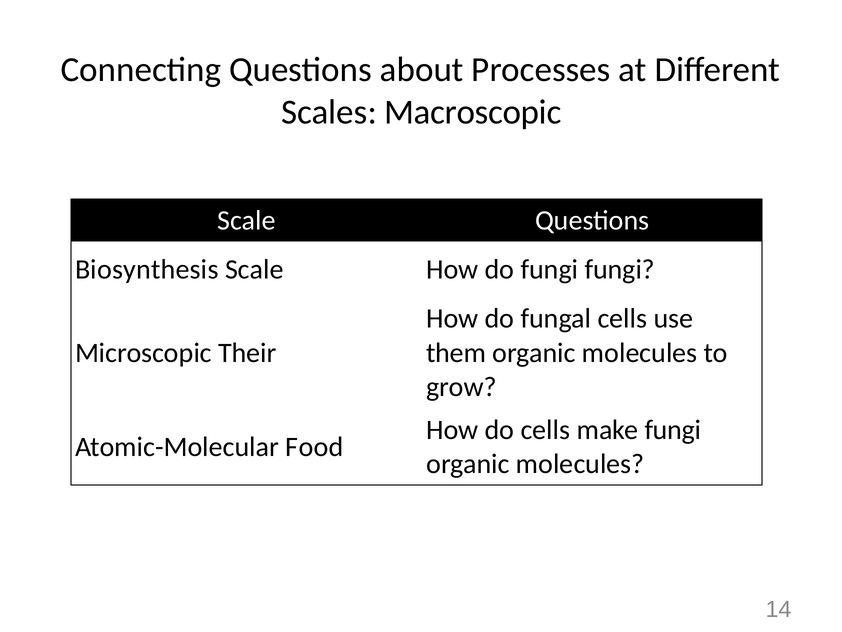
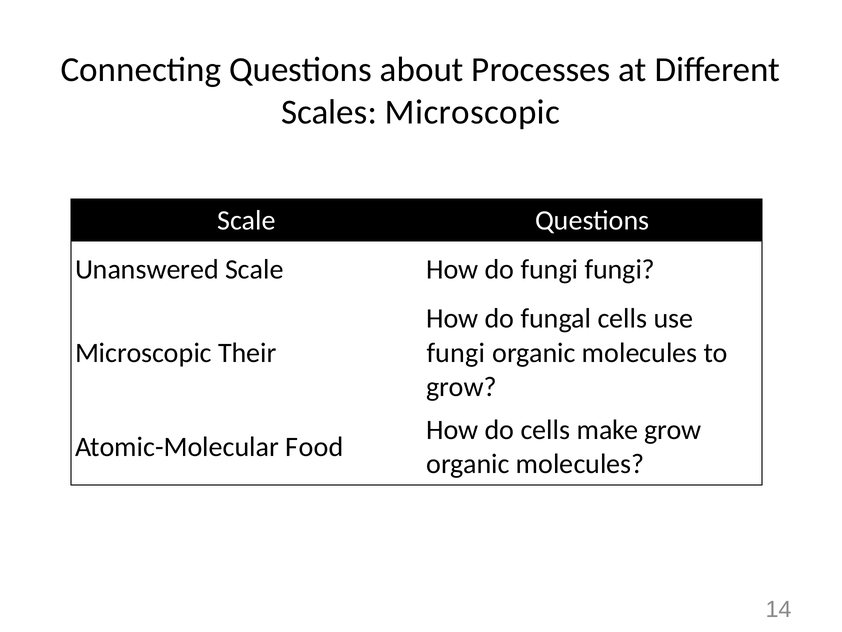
Scales Macroscopic: Macroscopic -> Microscopic (472, 112)
Biosynthesis: Biosynthesis -> Unanswered (147, 269)
them: them -> fungi (456, 352)
make fungi: fungi -> grow (673, 429)
